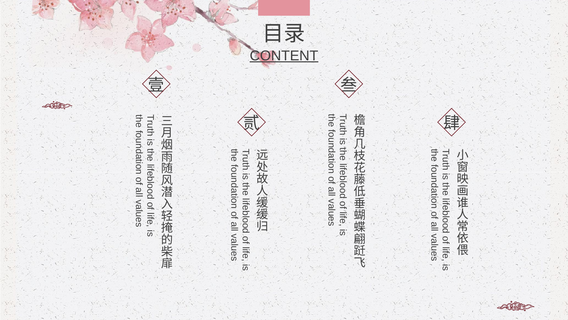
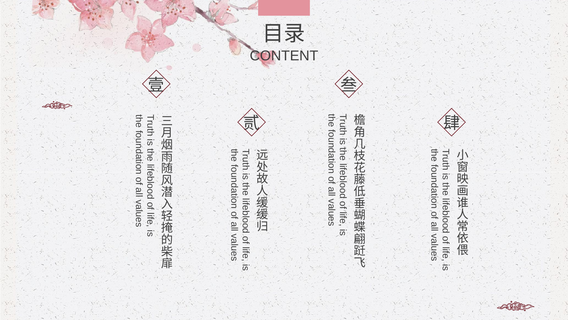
CONTENT underline: present -> none (284, 56)
